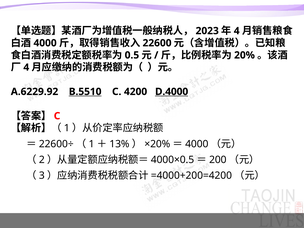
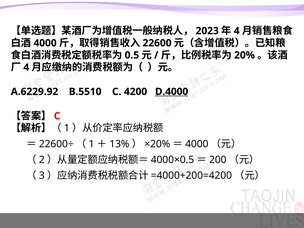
B.5510 underline: present -> none (85, 92)
